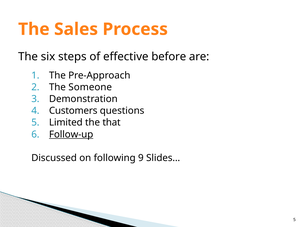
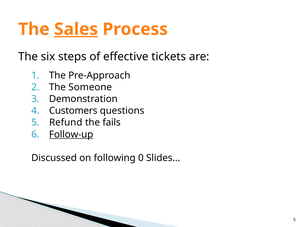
Sales underline: none -> present (76, 29)
before: before -> tickets (169, 57)
Limited: Limited -> Refund (66, 123)
that: that -> fails (112, 123)
9: 9 -> 0 (141, 158)
